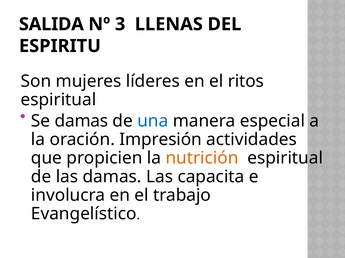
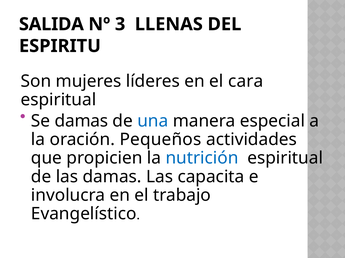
ritos: ritos -> cara (246, 81)
Impresión: Impresión -> Pequeños (160, 140)
nutrición colour: orange -> blue (202, 158)
